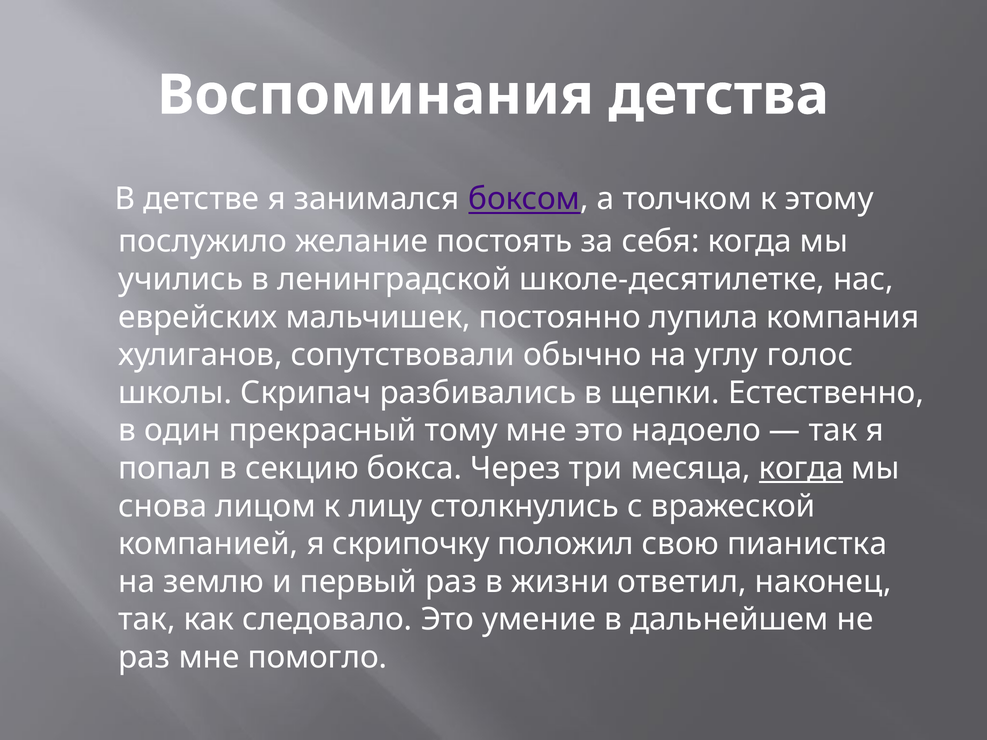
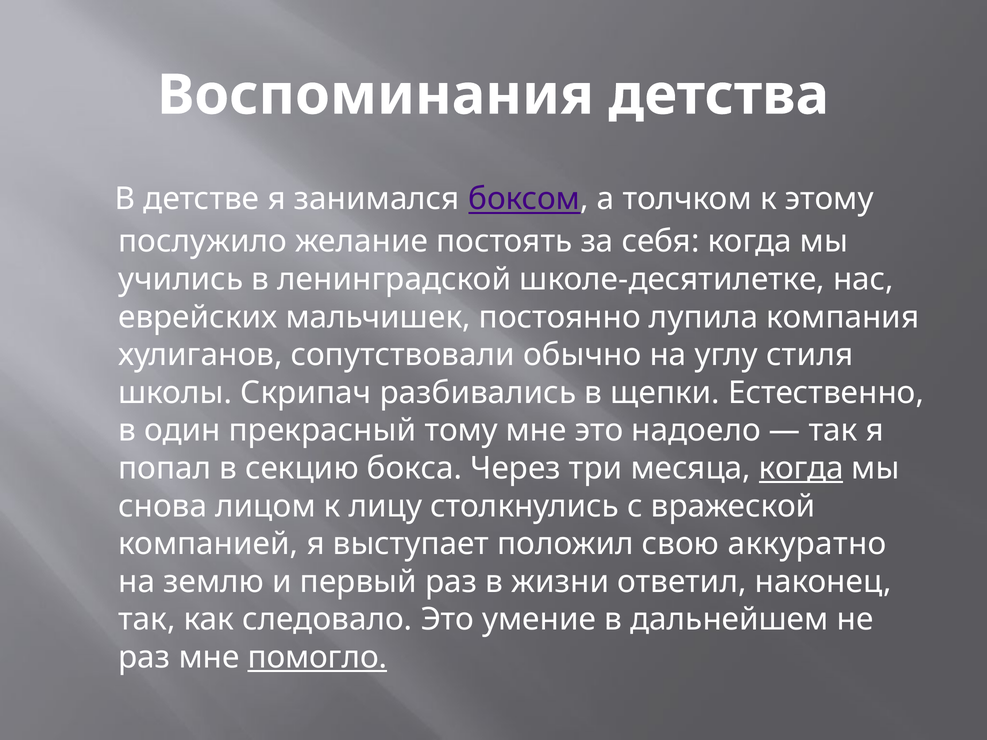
голос: голос -> стиля (810, 355)
скрипочку: скрипочку -> выступает (411, 544)
пианистка: пианистка -> аккуратно (807, 544)
помогло underline: none -> present (317, 658)
